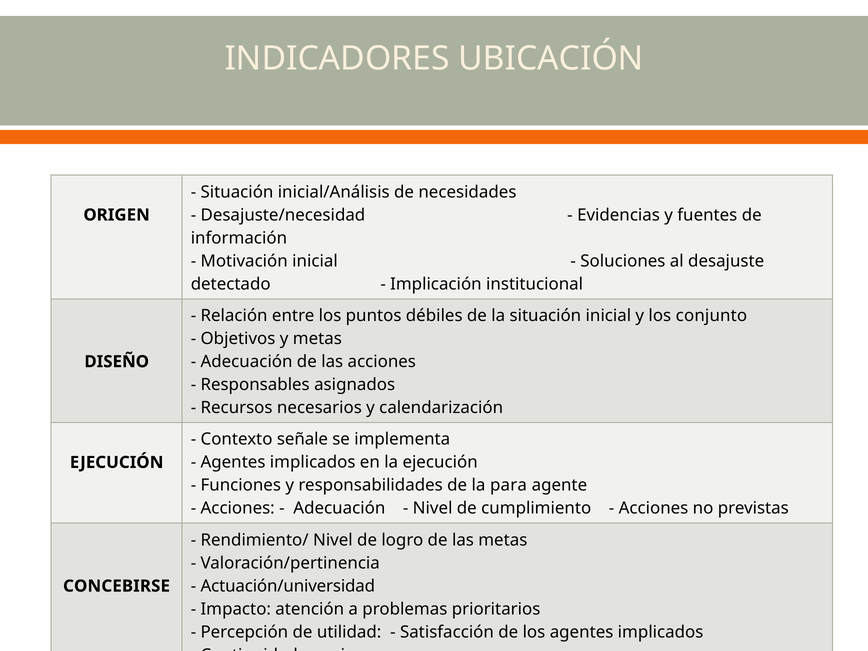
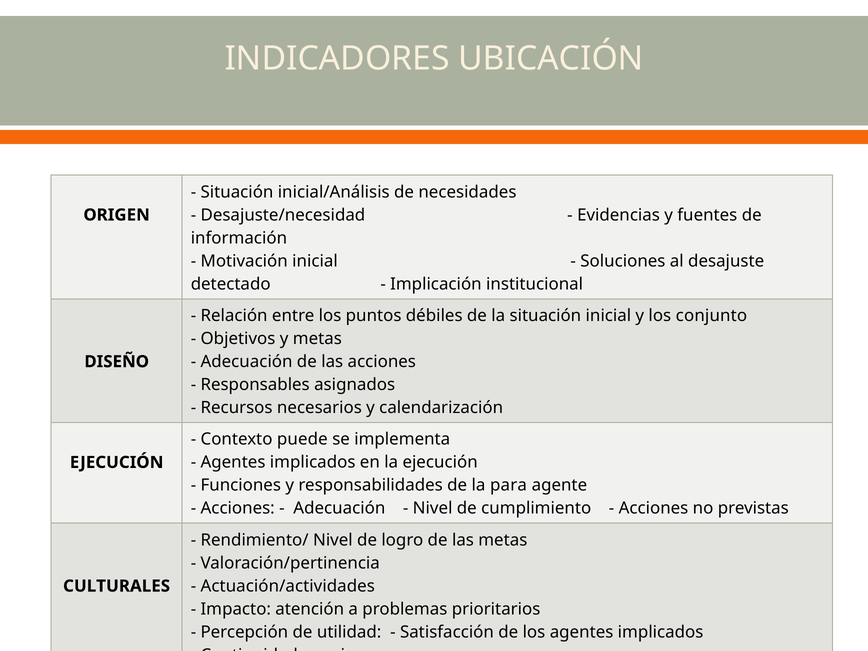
señale: señale -> puede (302, 439)
Actuación/universidad: Actuación/universidad -> Actuación/actividades (288, 586)
CONCEBIRSE: CONCEBIRSE -> CULTURALES (117, 586)
